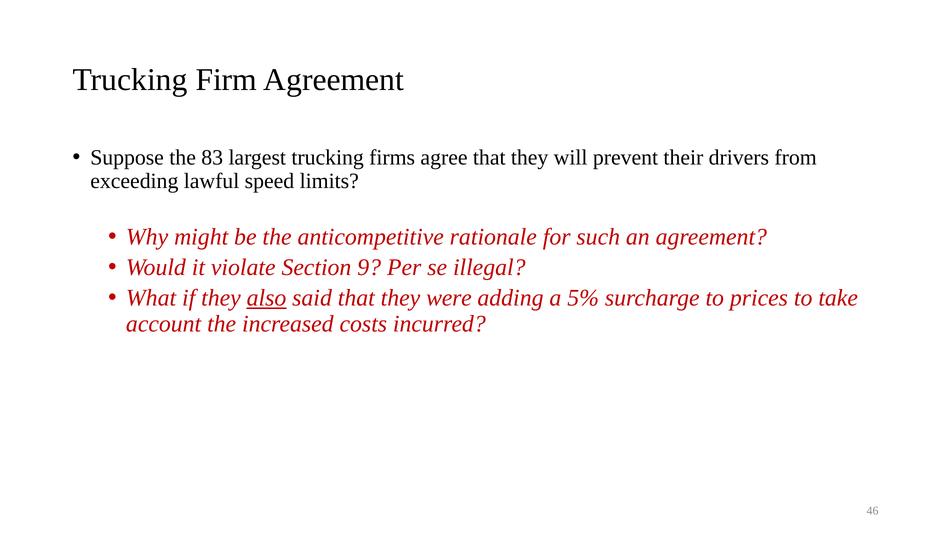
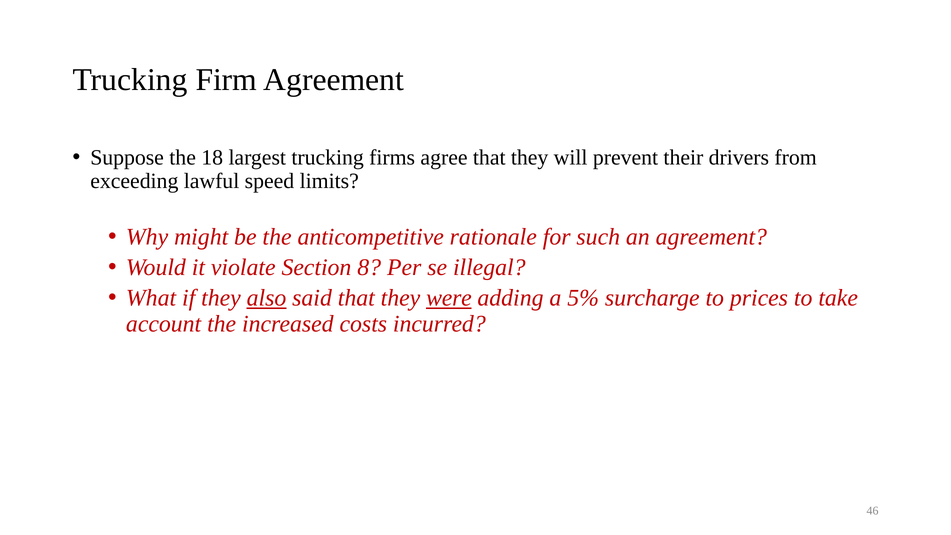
83: 83 -> 18 (212, 158)
9: 9 -> 8 (369, 267)
were underline: none -> present (449, 298)
